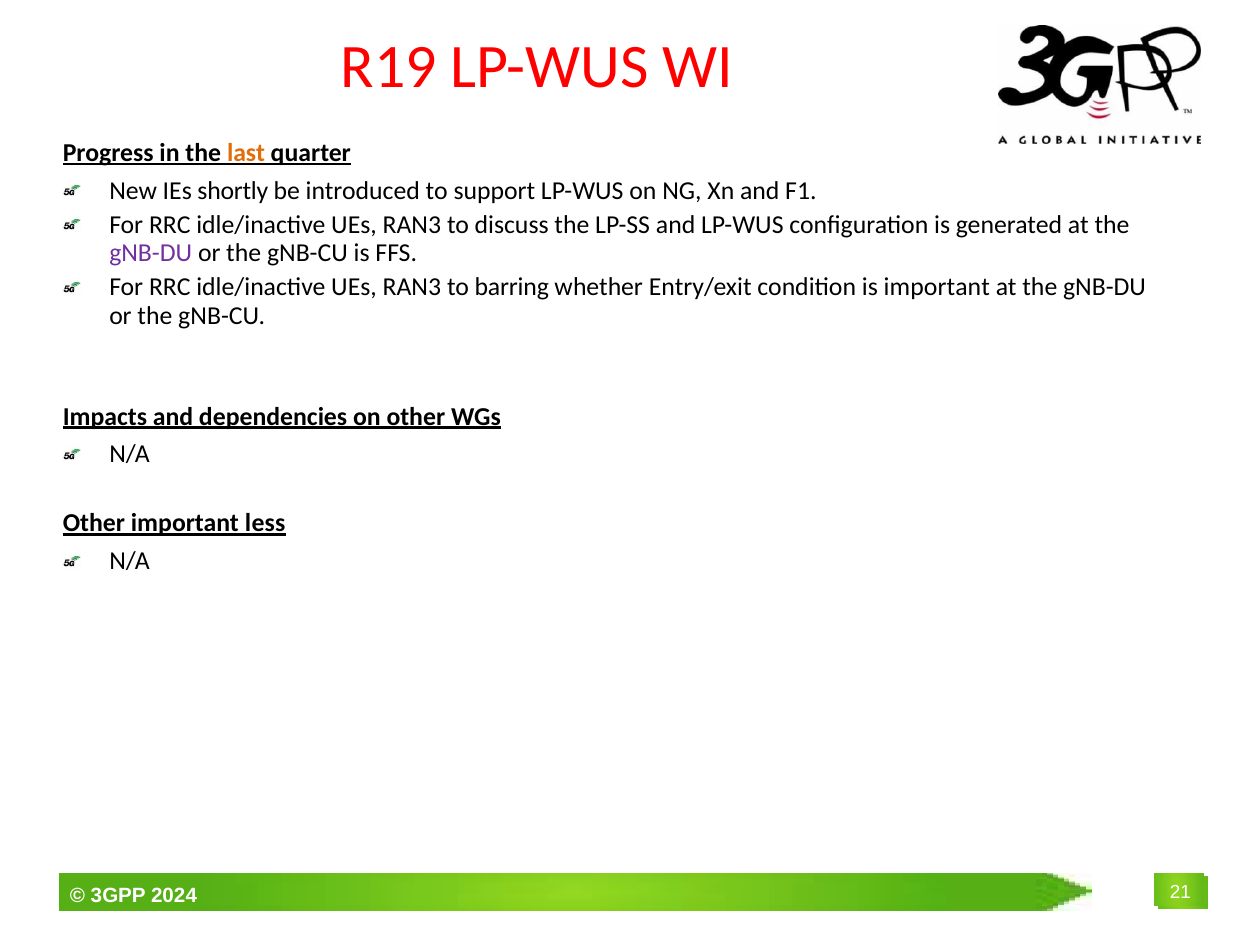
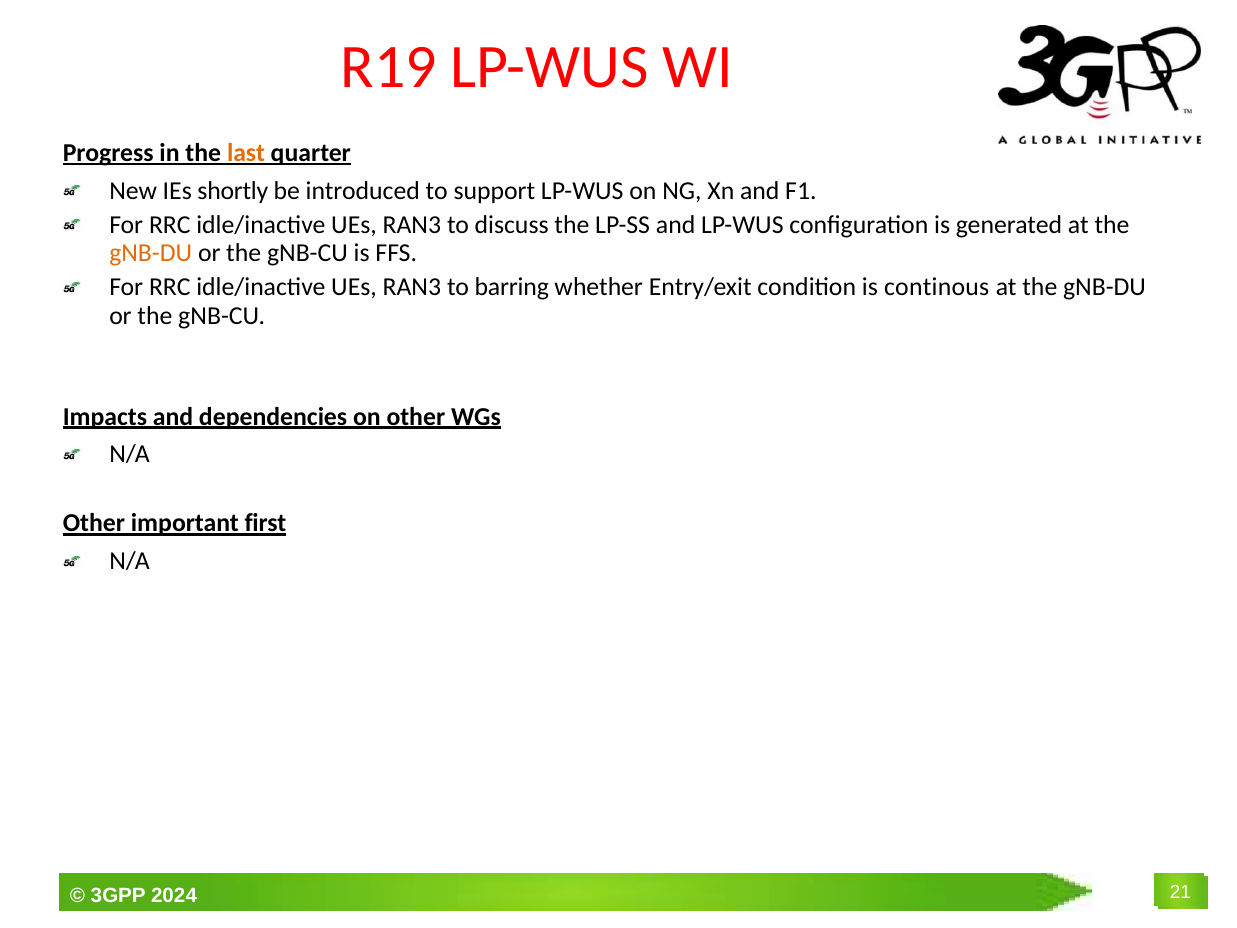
gNB-DU colour: purple -> orange (151, 253)
is important: important -> continous (937, 287)
less: less -> first (265, 523)
